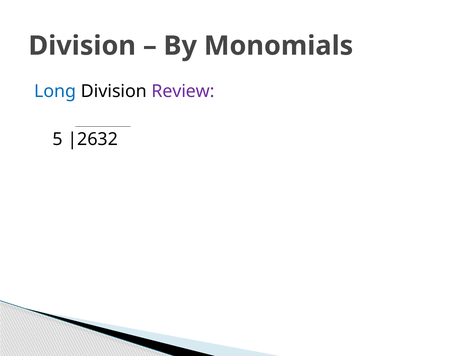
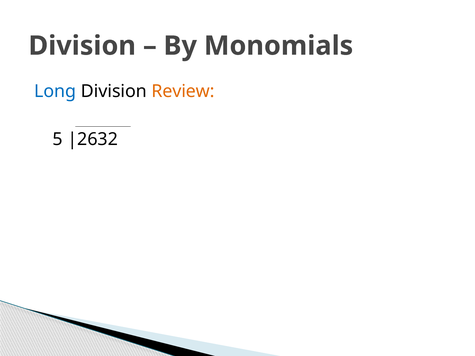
Review colour: purple -> orange (183, 91)
